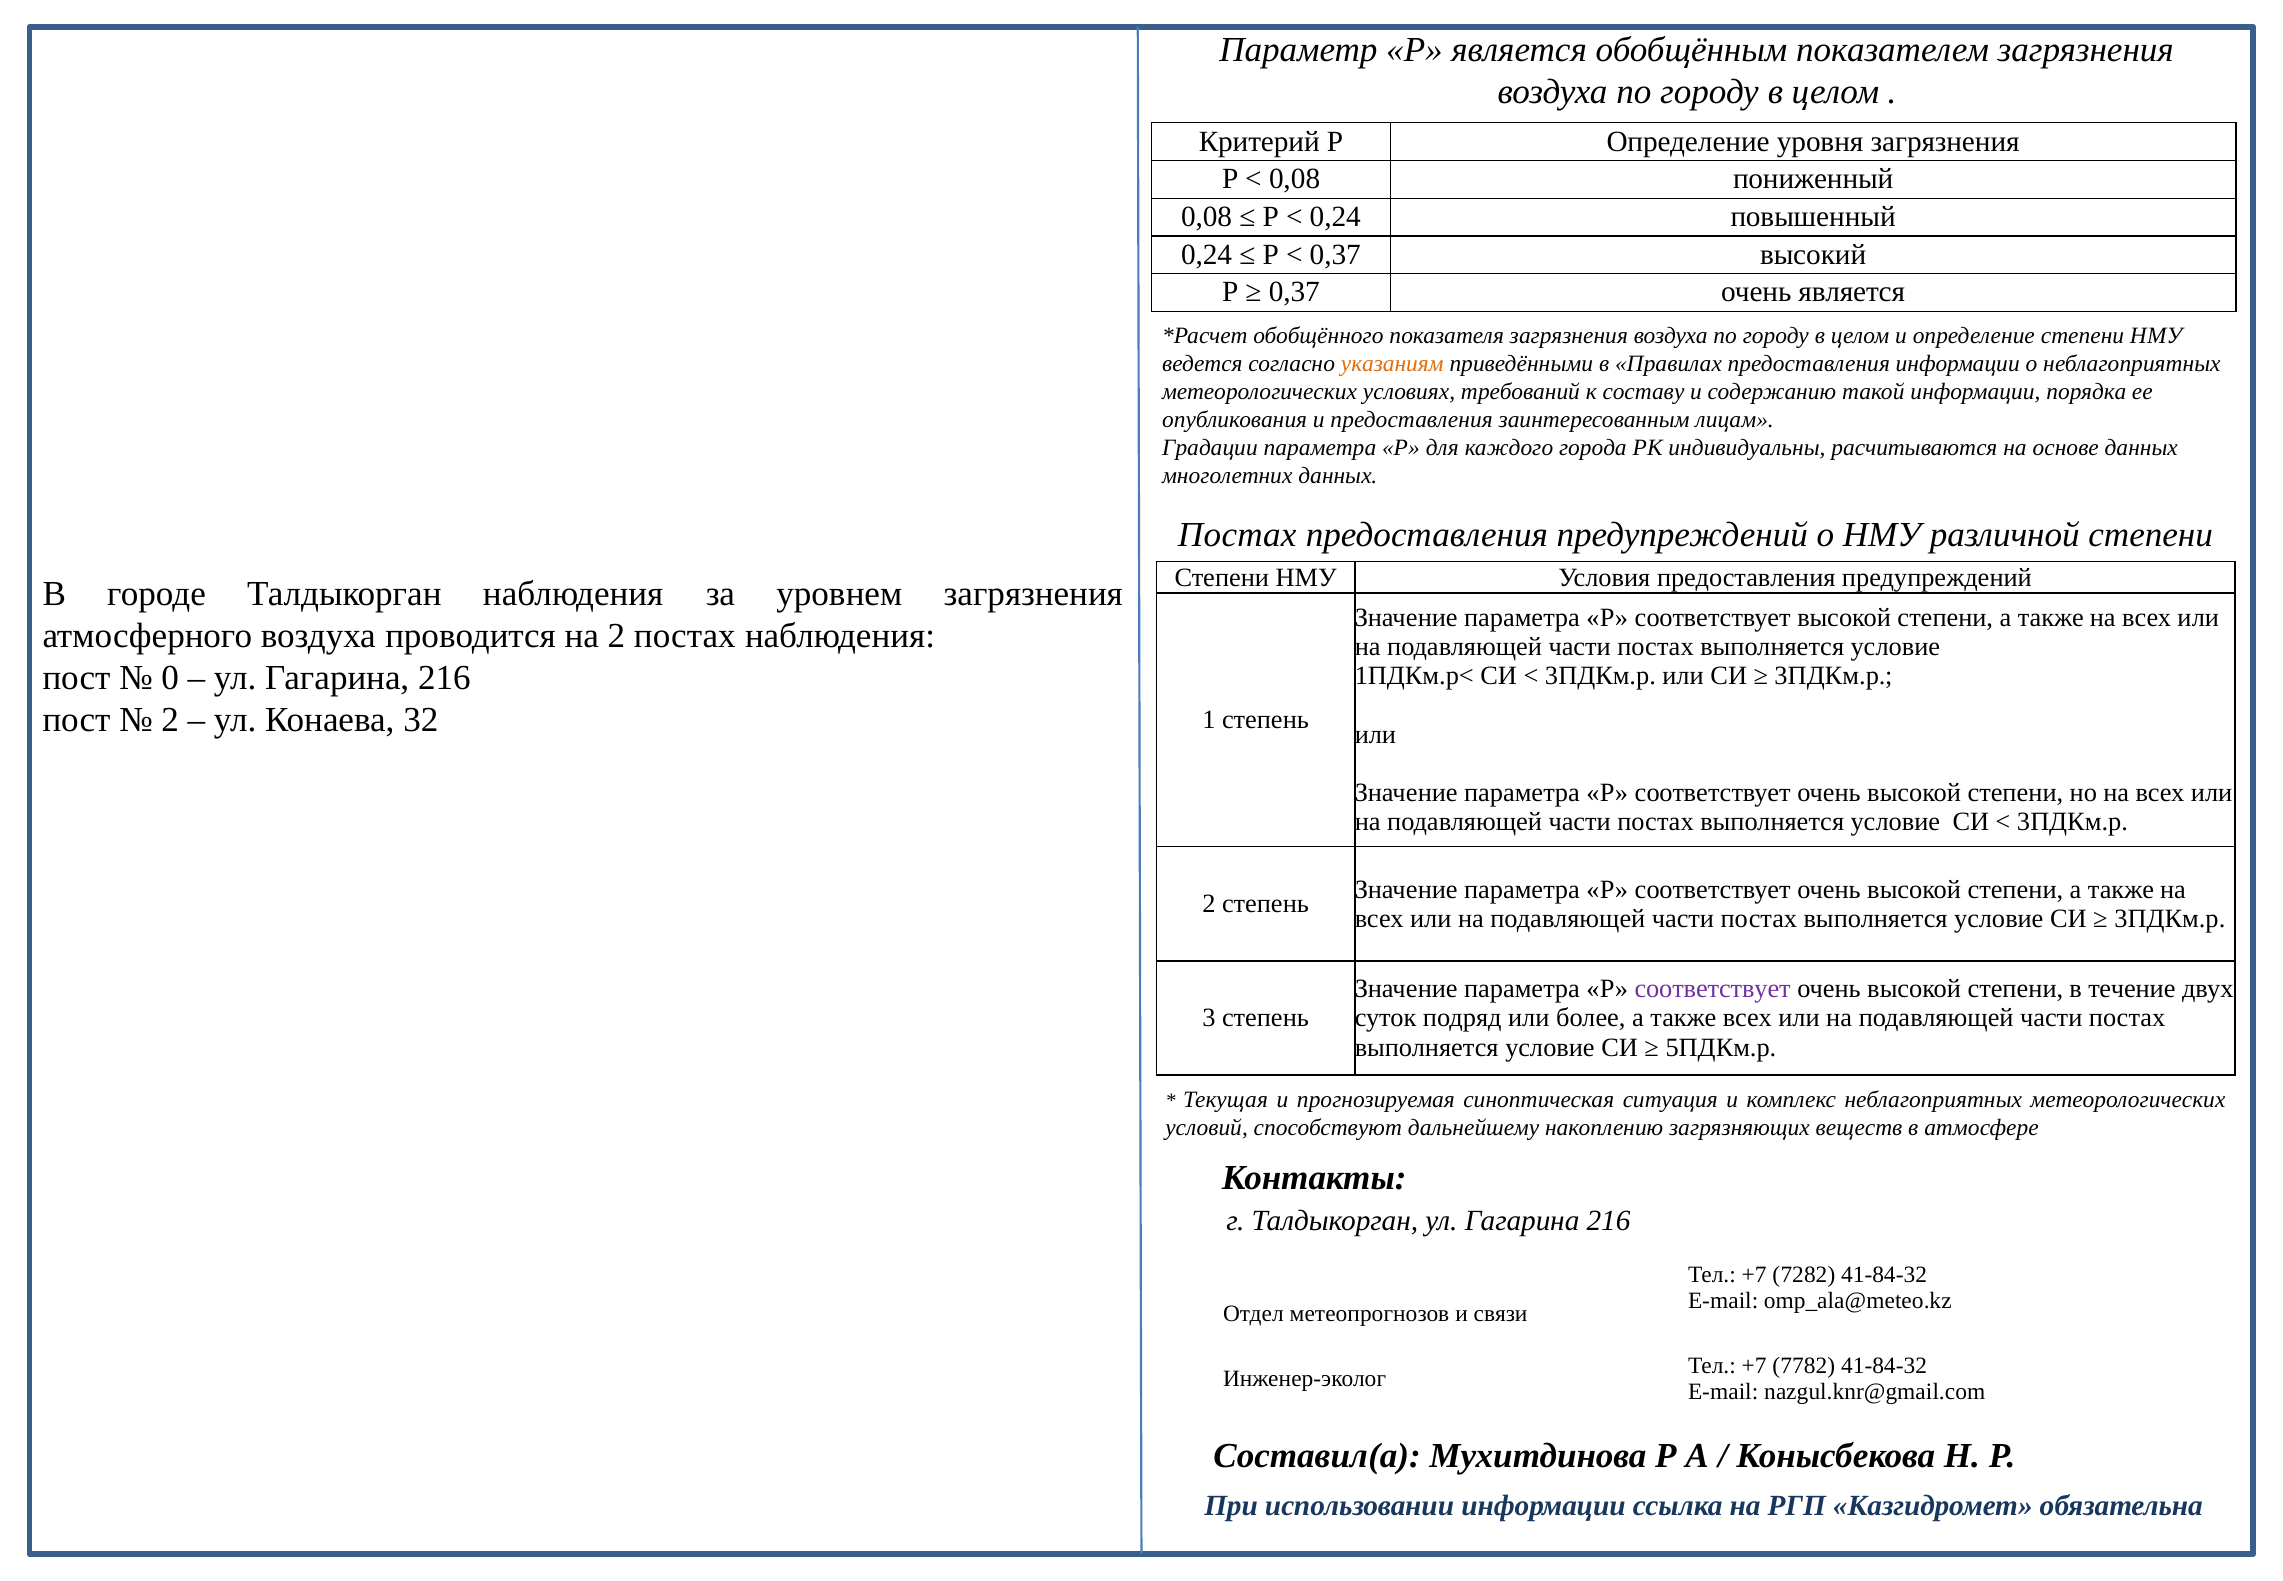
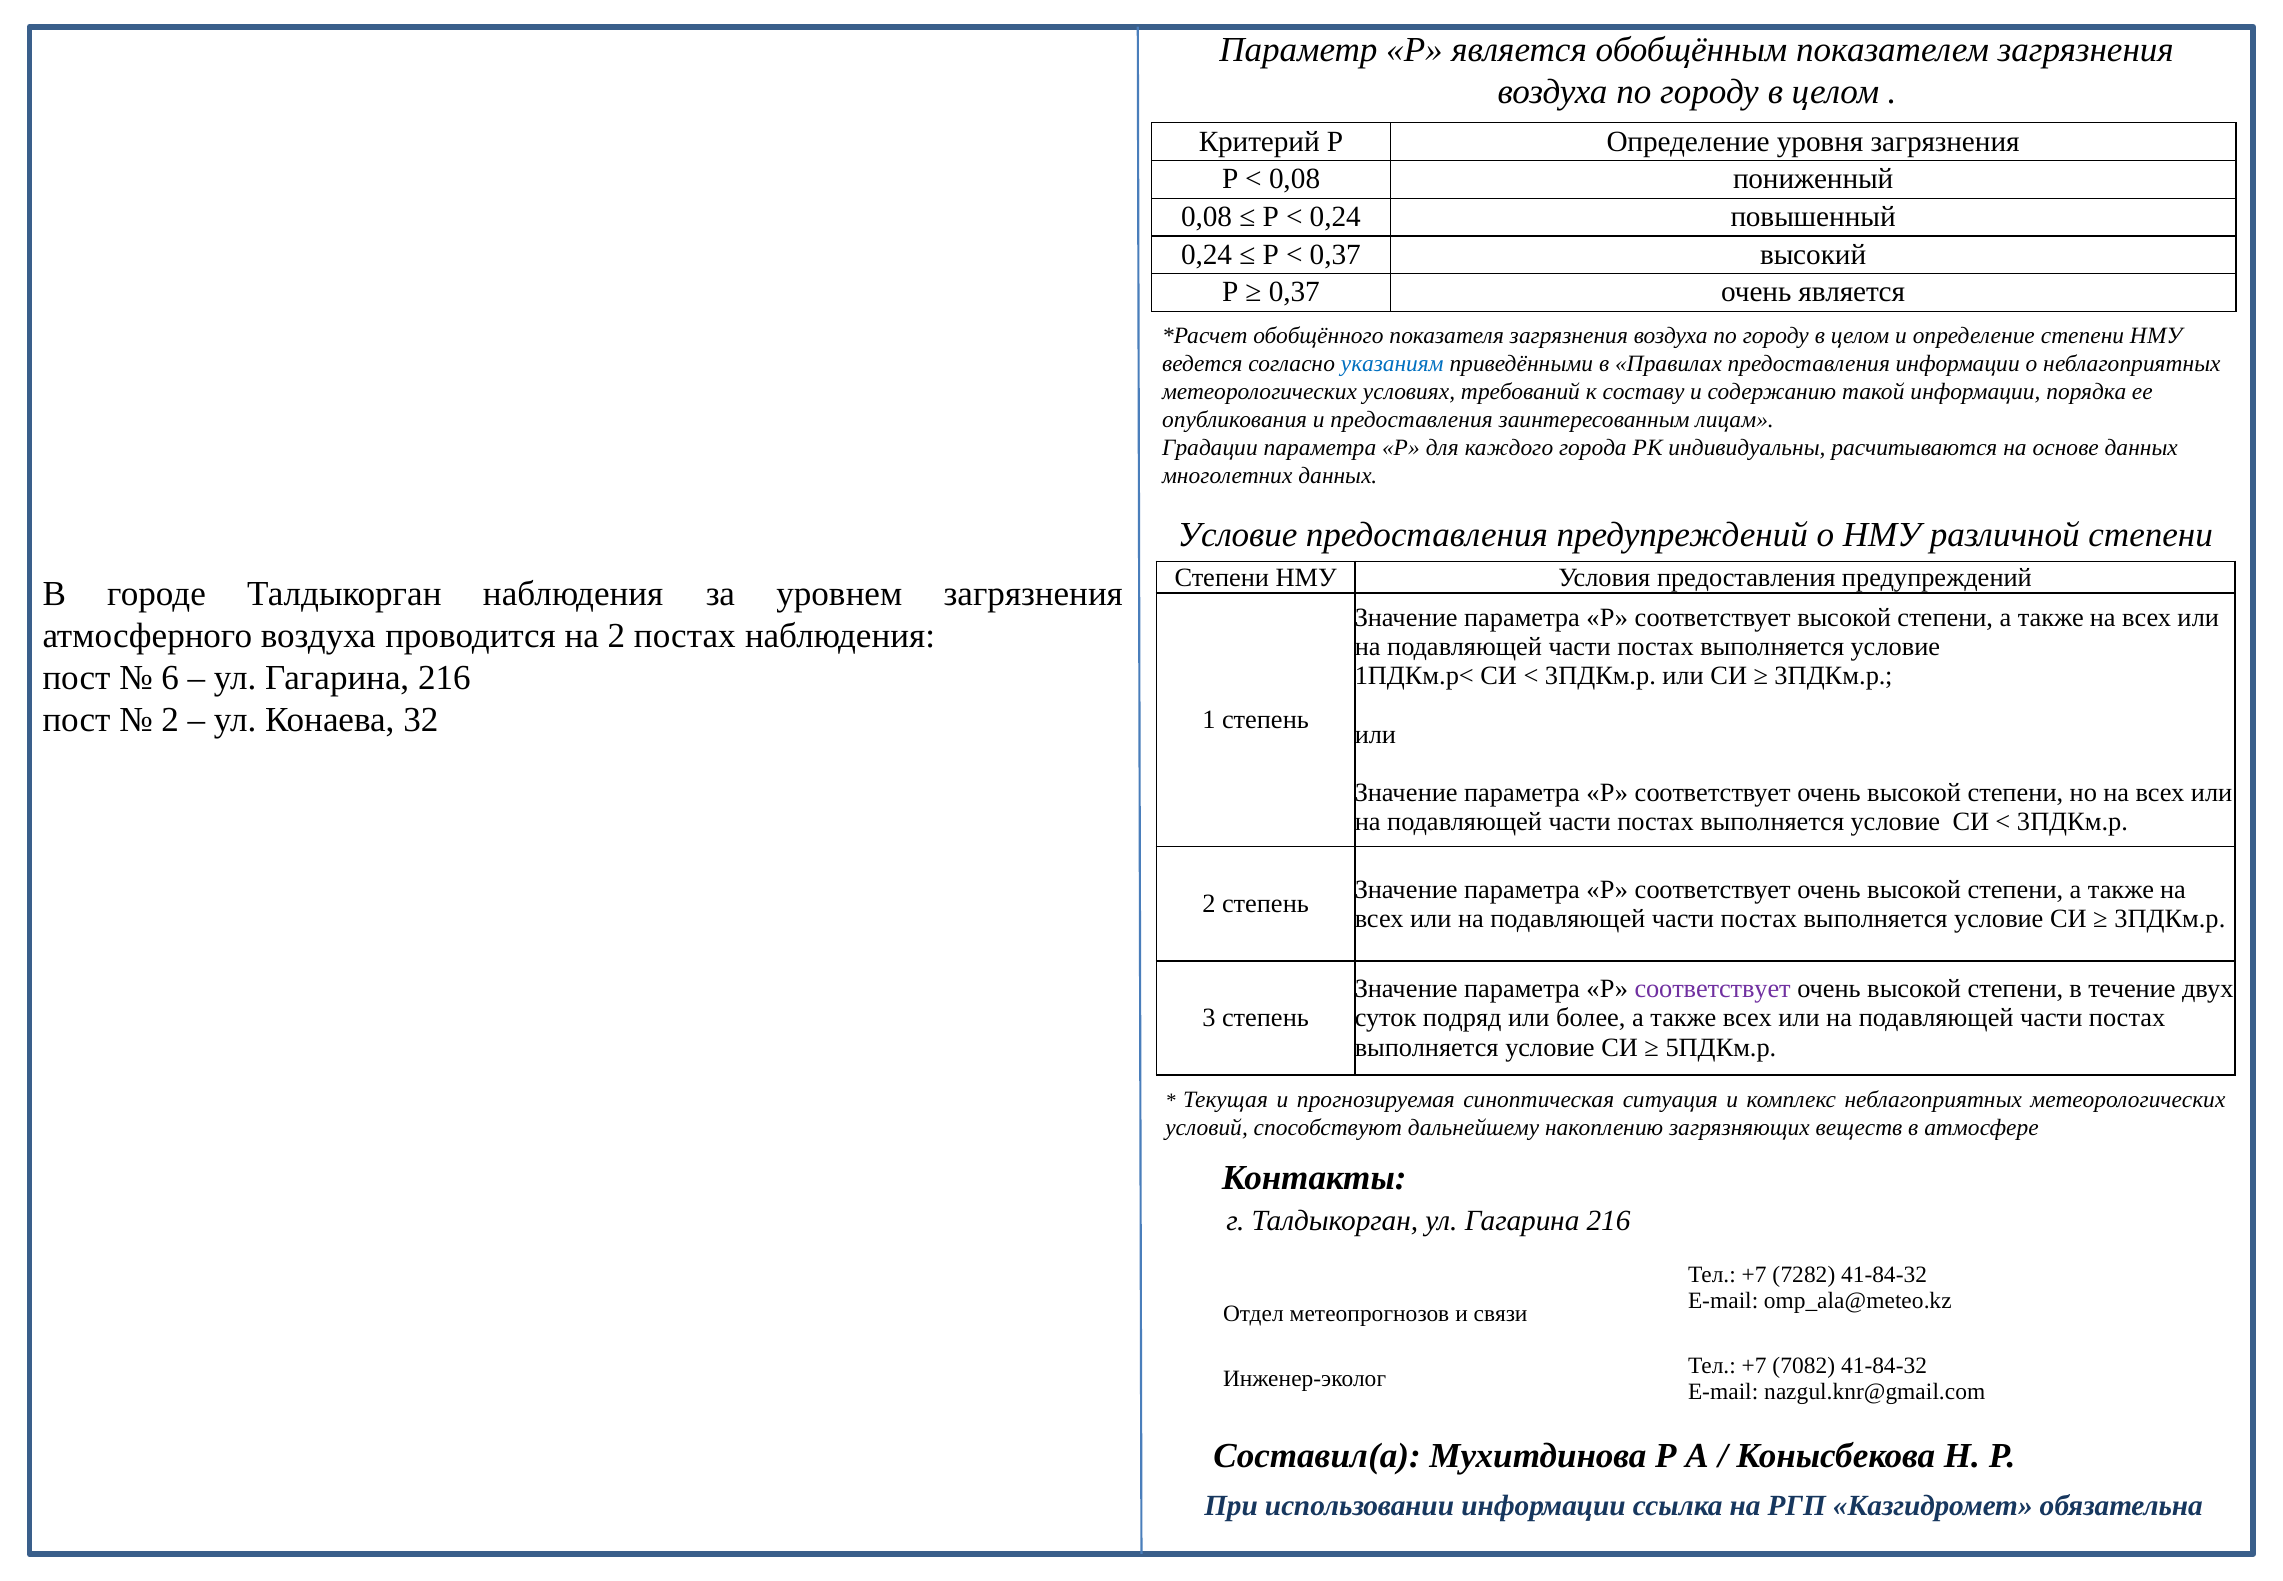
указаниям colour: orange -> blue (1392, 363)
Постах: Постах -> Условие (1237, 535)
0: 0 -> 6 (170, 678)
7782: 7782 -> 7082 (1804, 1365)
